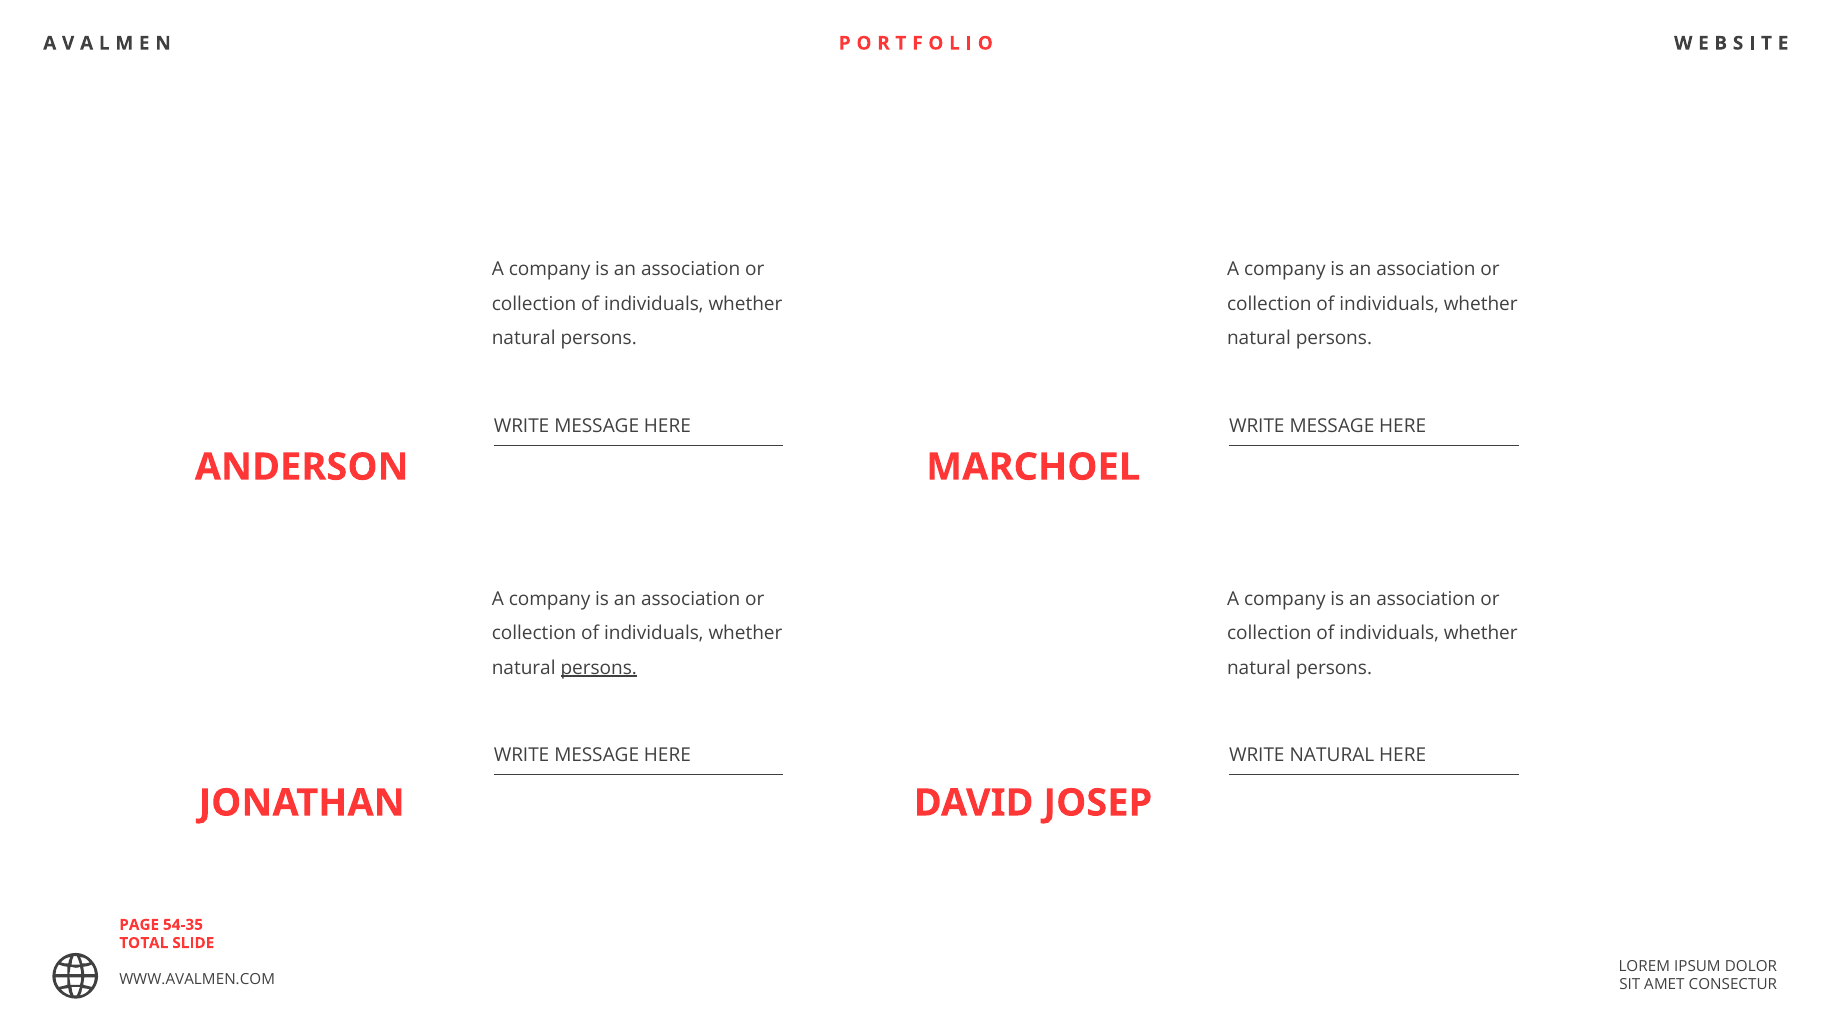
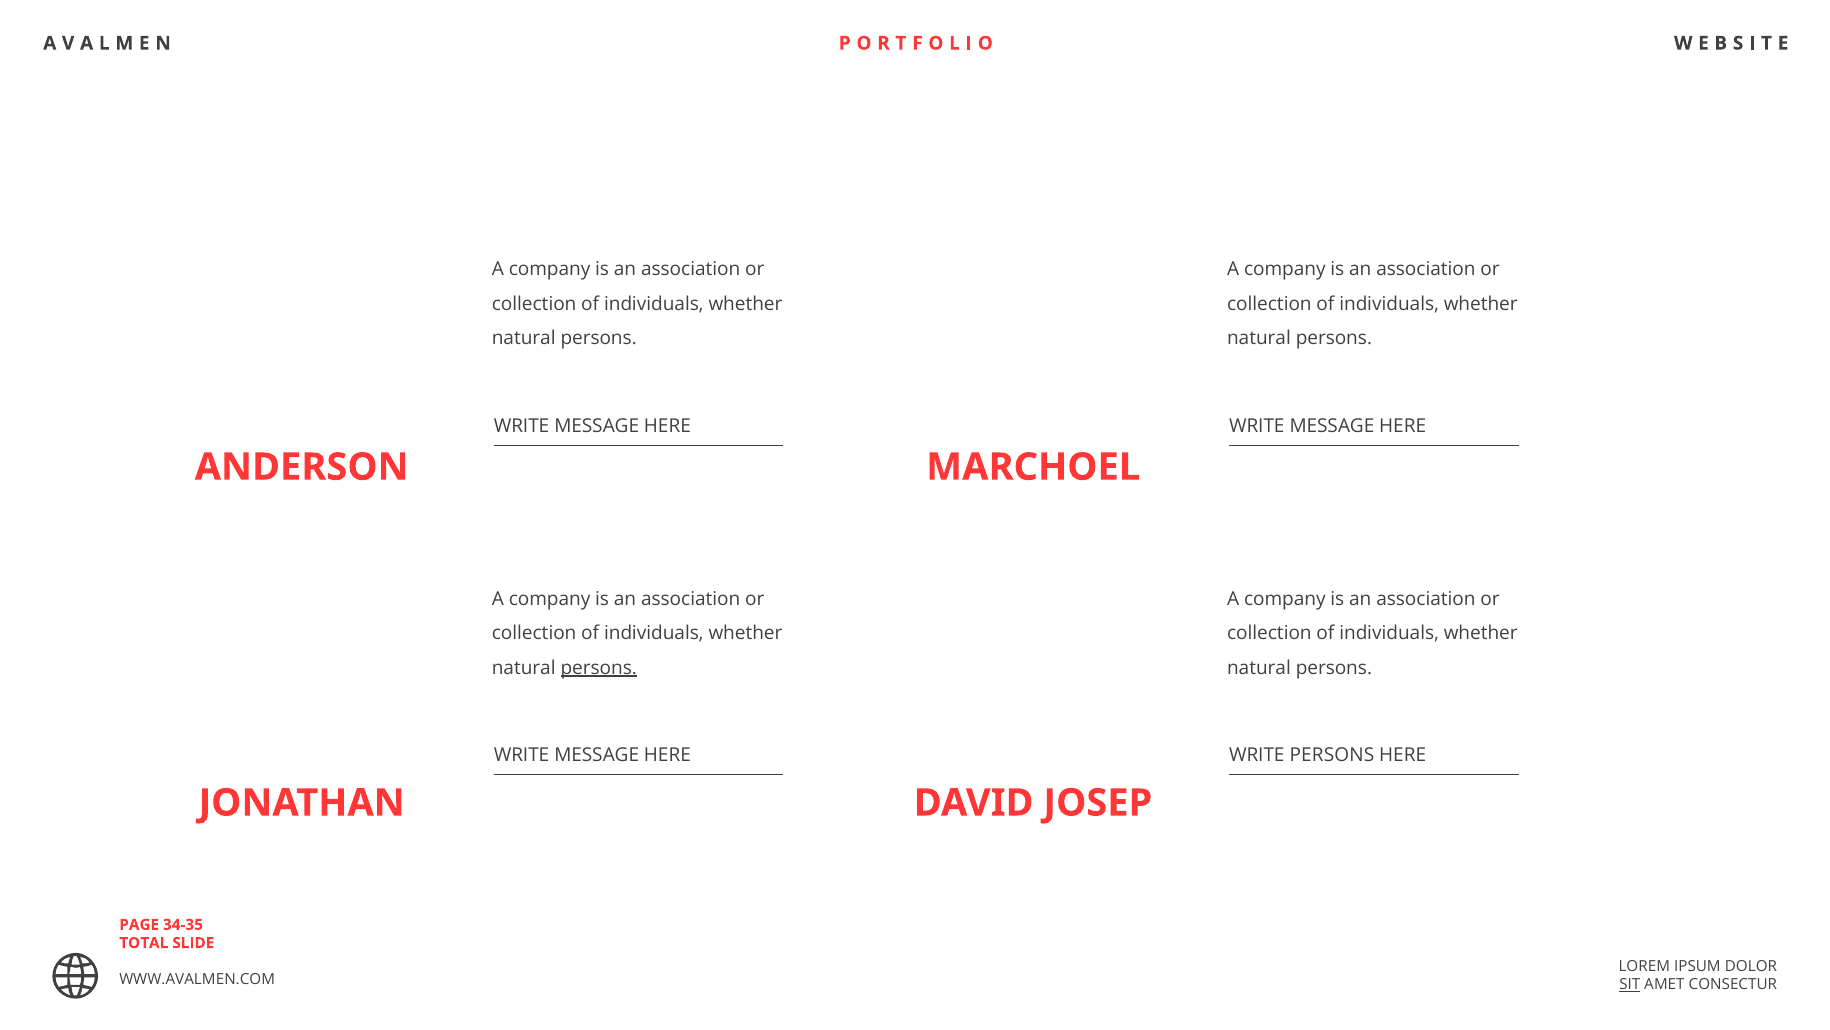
WRITE NATURAL: NATURAL -> PERSONS (1332, 755)
54-35: 54-35 -> 34-35 (183, 924)
SIT underline: none -> present (1630, 984)
